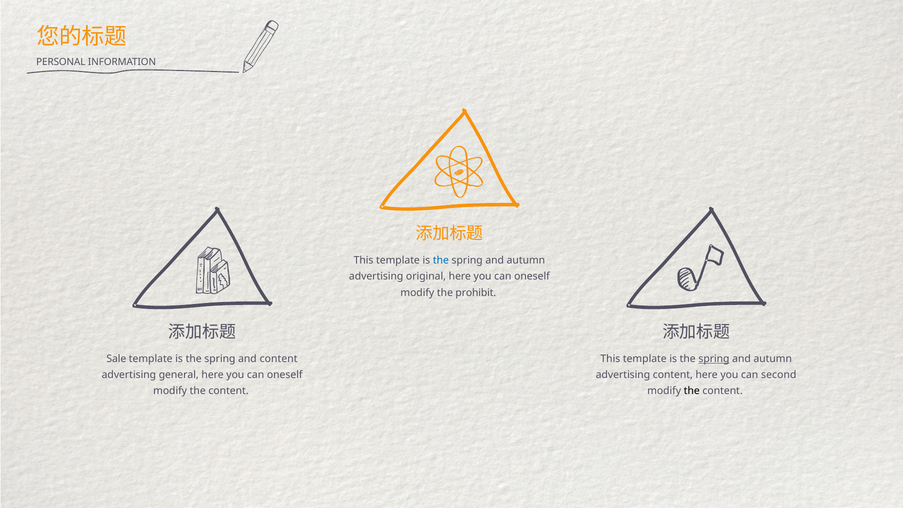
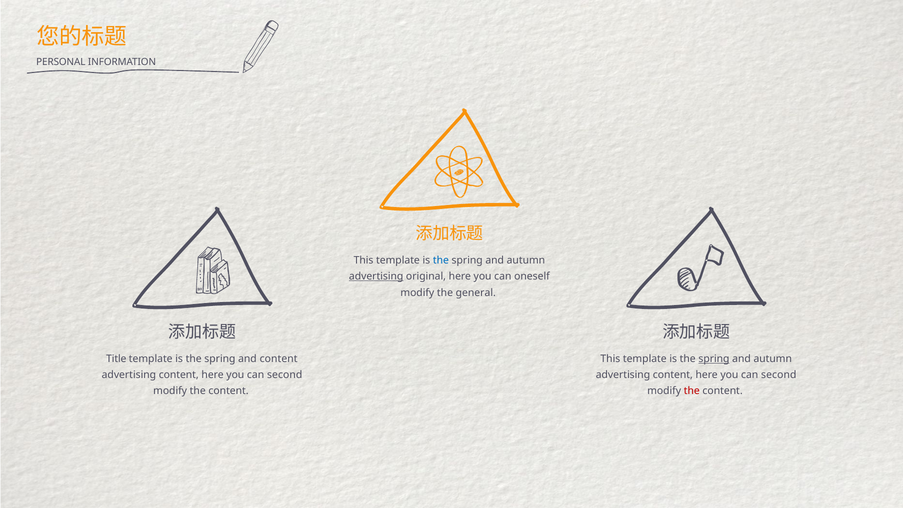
advertising underline: none -> present (376, 276)
prohibit: prohibit -> general (476, 293)
Sale: Sale -> Title (116, 359)
general: general -> content (179, 375)
oneself: oneself -> second (285, 375)
the colour: black -> red (692, 391)
